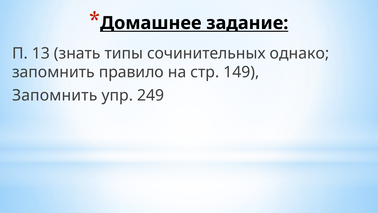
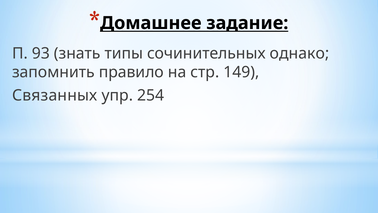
13: 13 -> 93 (41, 53)
Запомнить: Запомнить -> Связанных (55, 95)
249: 249 -> 254 (151, 95)
